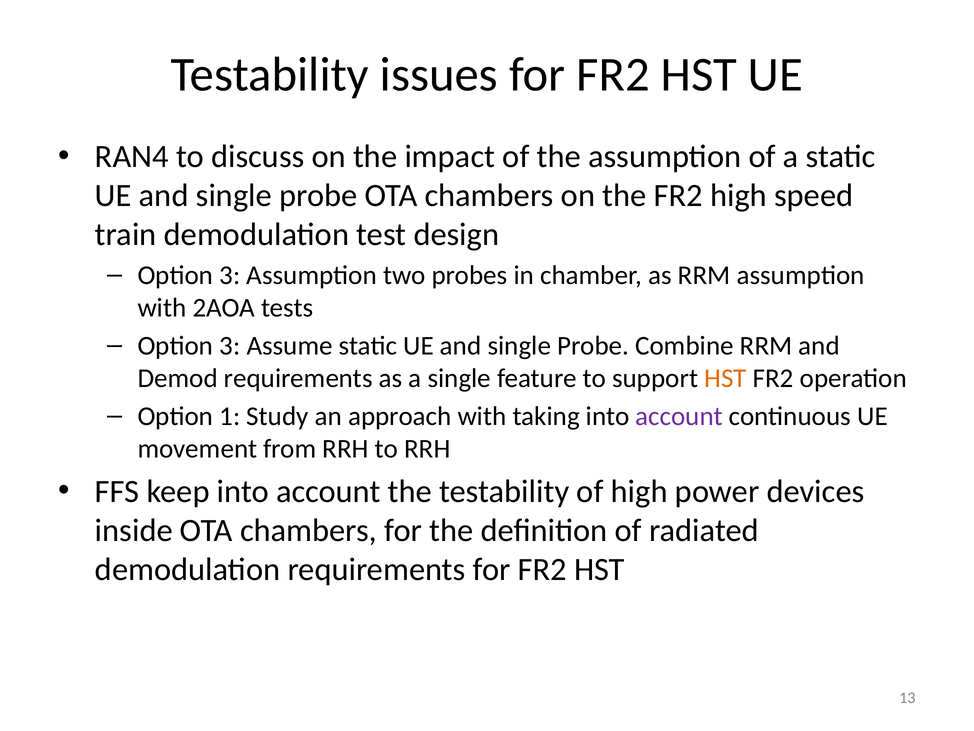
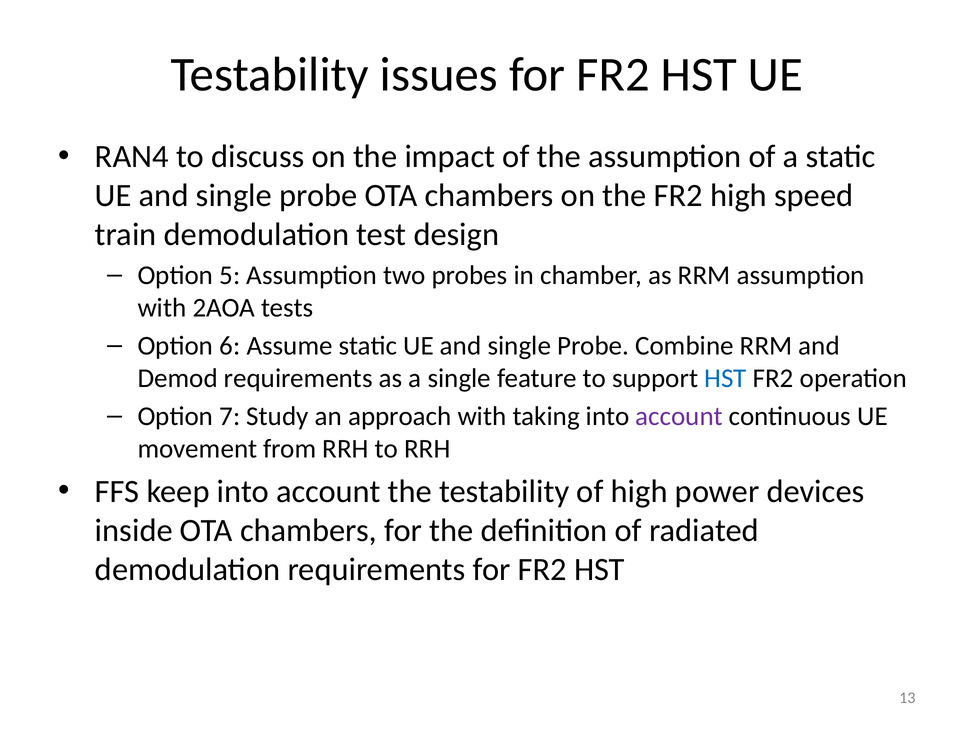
3: 3 -> 5 (230, 275)
3: 3 -> 6 (230, 346)
HST colour: orange -> blue (725, 378)
1: 1 -> 7 (230, 416)
